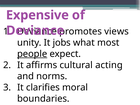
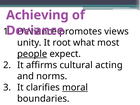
Expensive: Expensive -> Achieving (37, 15)
jobs: jobs -> root (62, 43)
moral underline: none -> present (75, 87)
